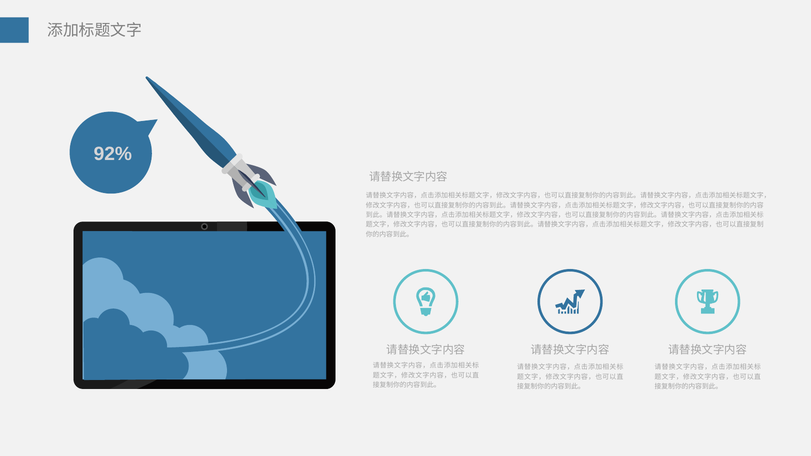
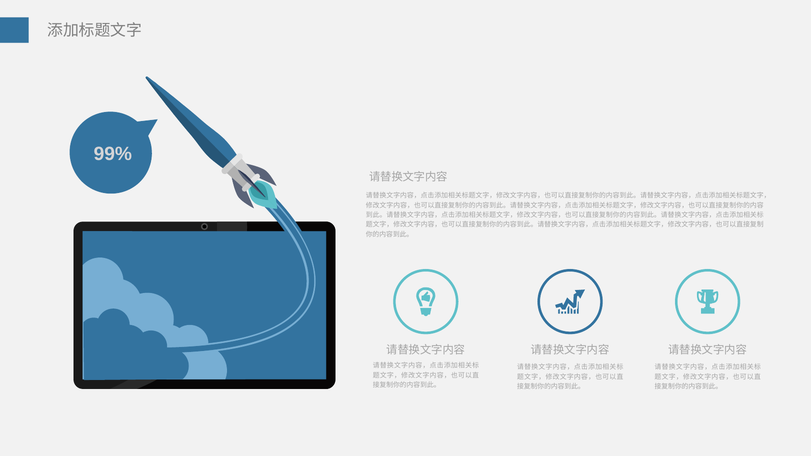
92%: 92% -> 99% (113, 154)
